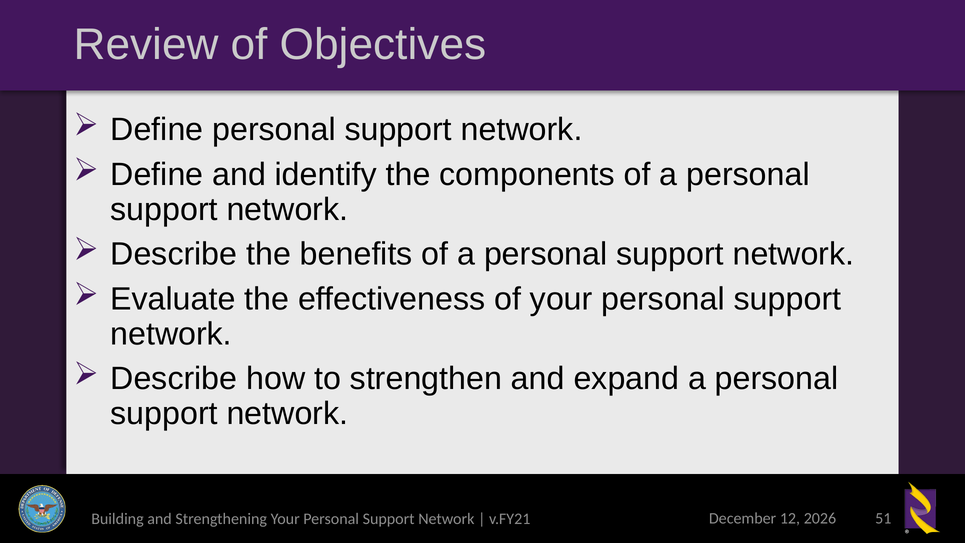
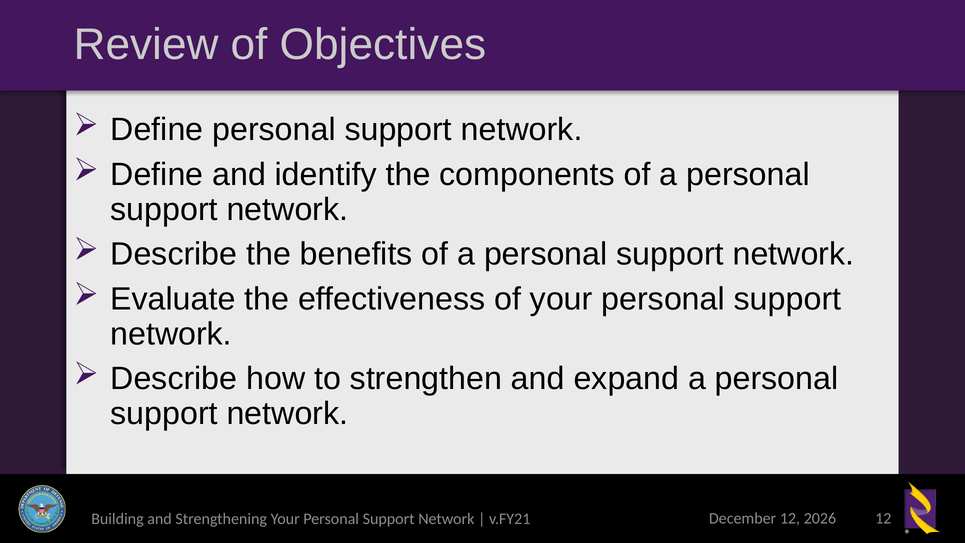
51: 51 -> 12 (883, 518)
